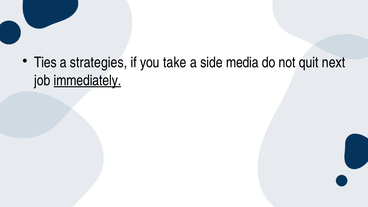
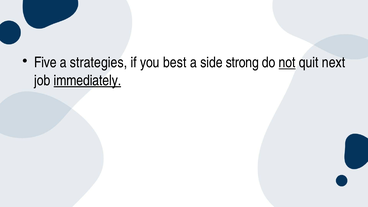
Ties: Ties -> Five (45, 63)
take: take -> best (175, 63)
media: media -> strong (242, 63)
not underline: none -> present (287, 63)
